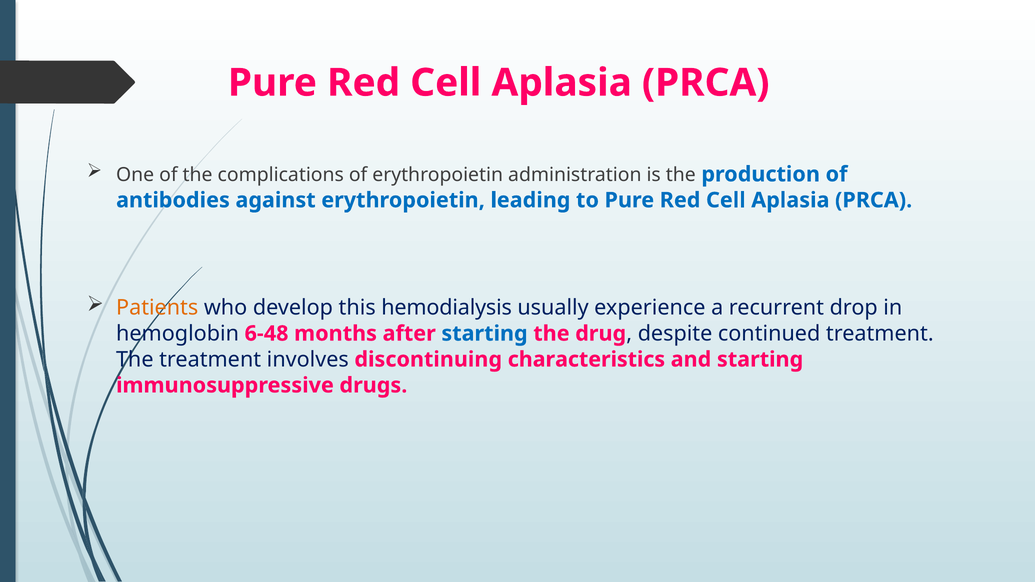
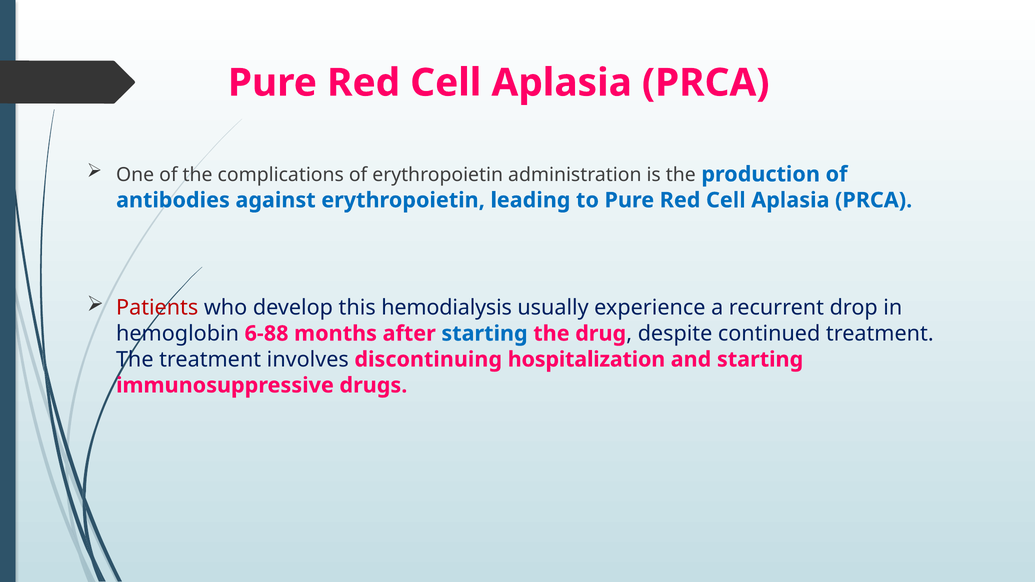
Patients colour: orange -> red (157, 308)
6-48: 6-48 -> 6-88 (267, 334)
characteristics: characteristics -> hospitalization (586, 360)
